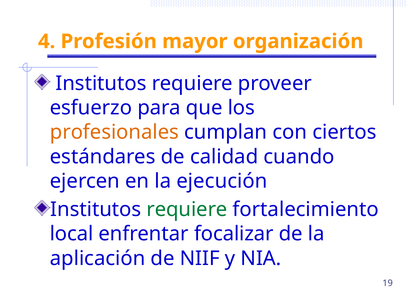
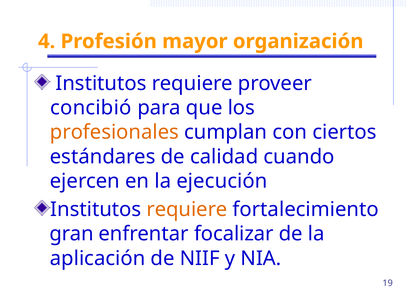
esfuerzo: esfuerzo -> concibió (91, 108)
requiere colour: green -> orange (187, 210)
local: local -> gran (72, 234)
